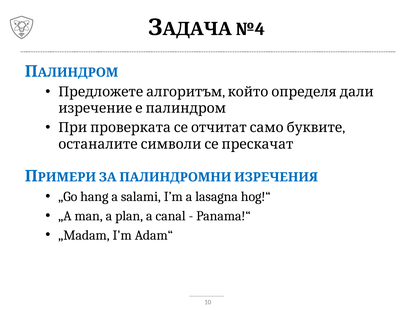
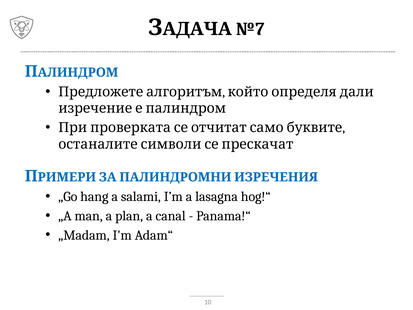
№4: №4 -> №7 (250, 29)
